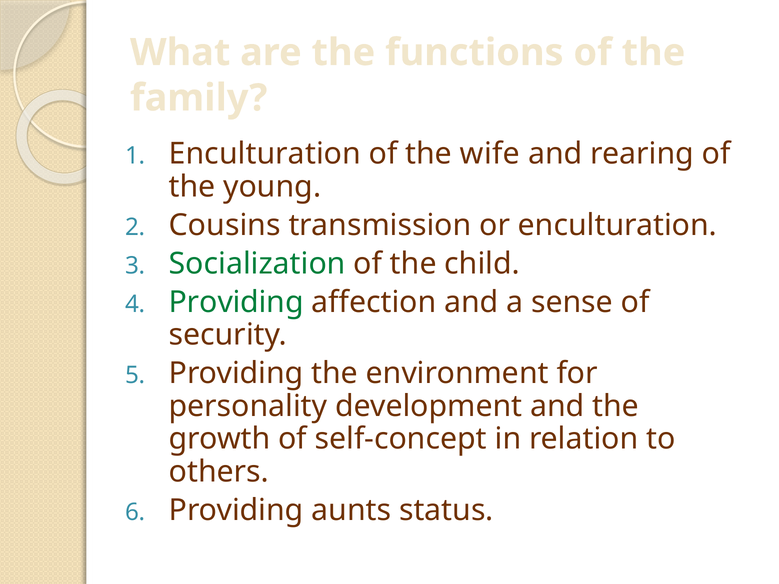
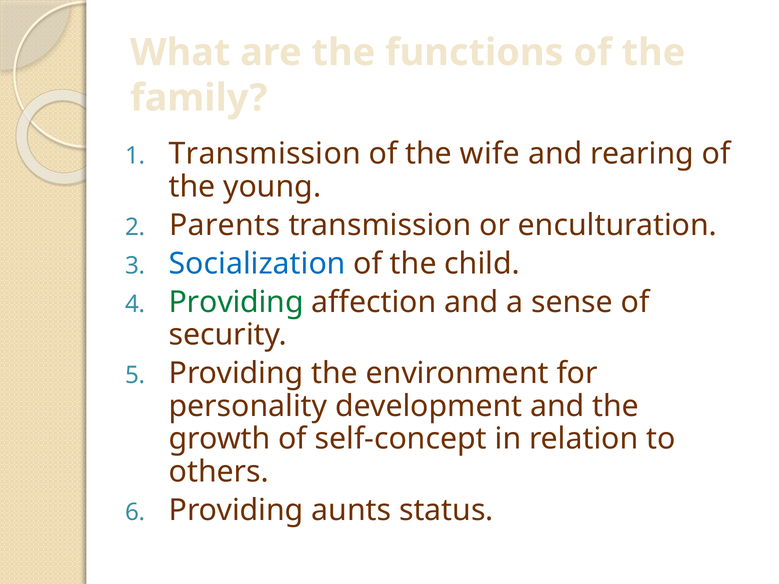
Enculturation: Enculturation -> Transmission (265, 154)
Cousins: Cousins -> Parents (225, 225)
Socialization colour: green -> blue (257, 264)
